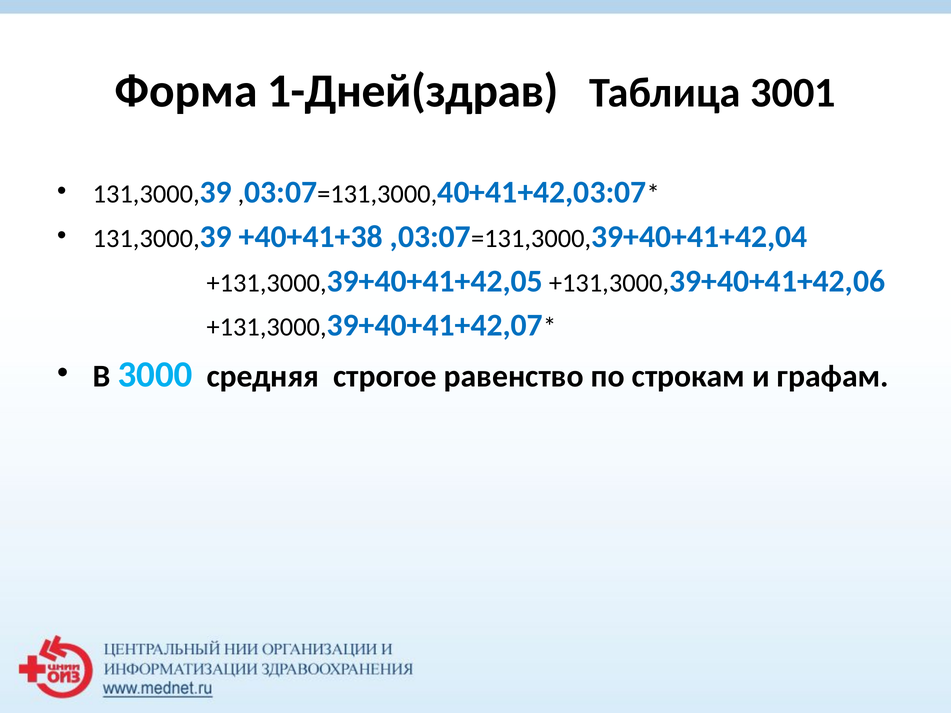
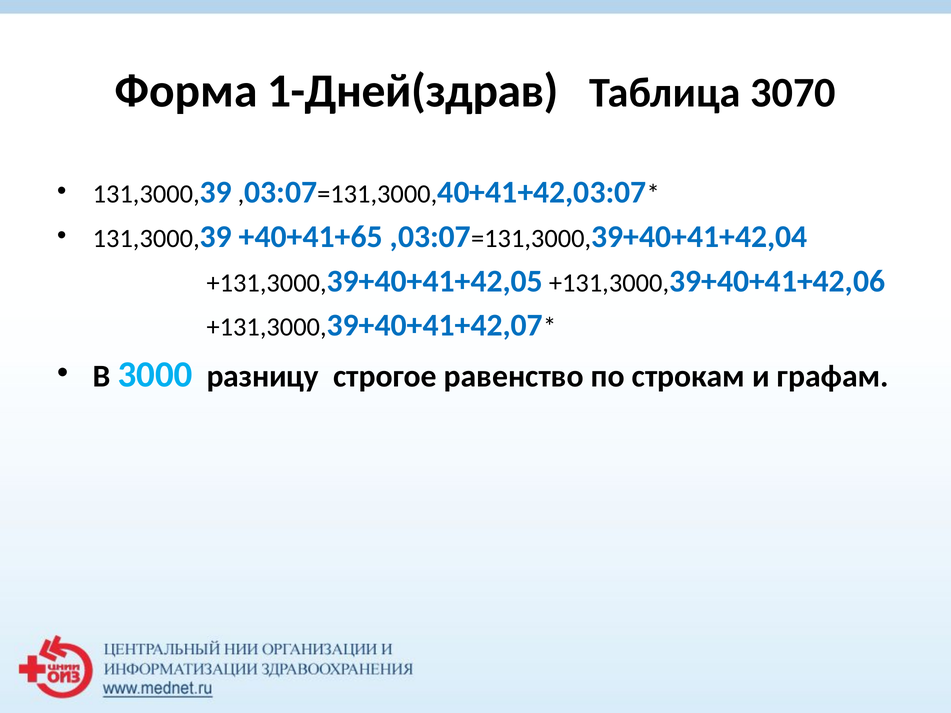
3001: 3001 -> 3070 (793, 93)
+40+41+38: +40+41+38 -> +40+41+65 (311, 237)
средняя: средняя -> разницу (263, 376)
